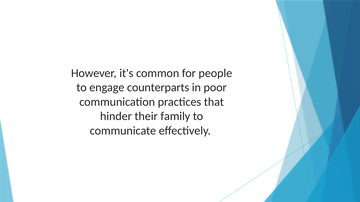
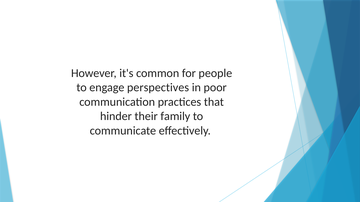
counterparts: counterparts -> perspectives (158, 88)
